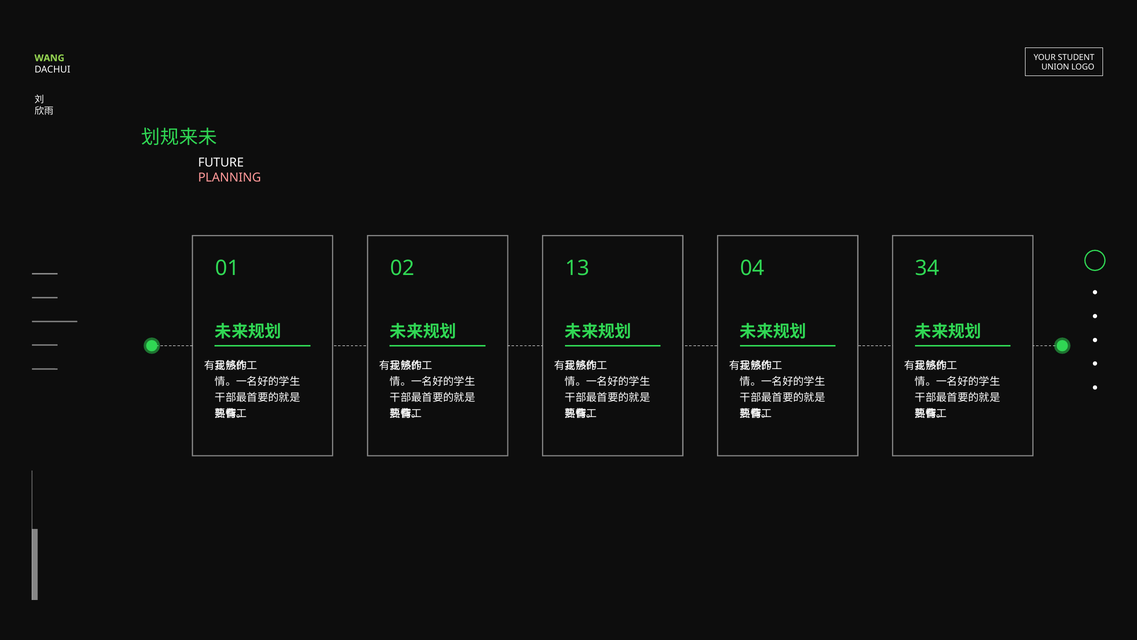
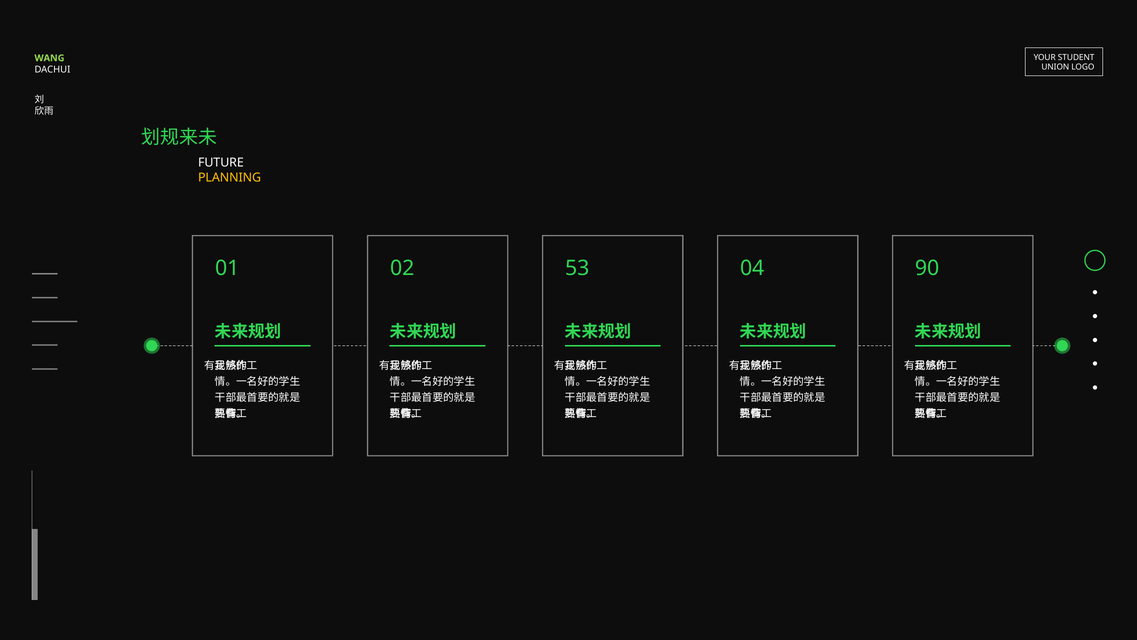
PLANNING colour: pink -> yellow (230, 178)
13: 13 -> 53 (577, 268)
34: 34 -> 90 (927, 268)
